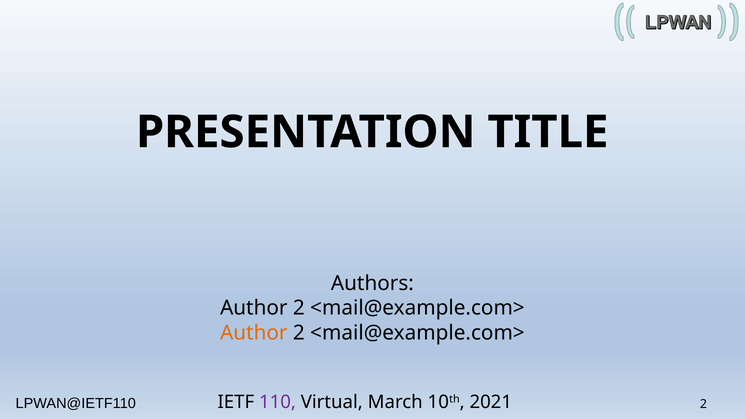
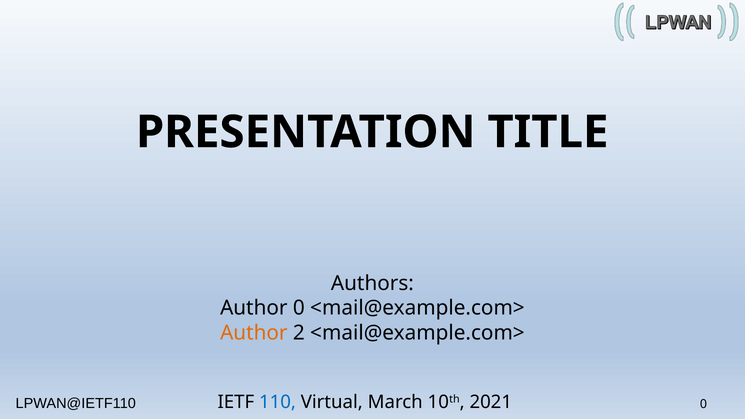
2: 2 -> 0 (299, 308)
110 colour: purple -> blue (277, 402)
2: 2 -> 0 (704, 404)
